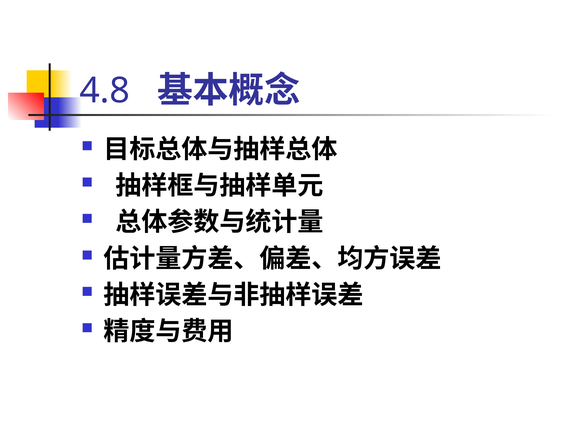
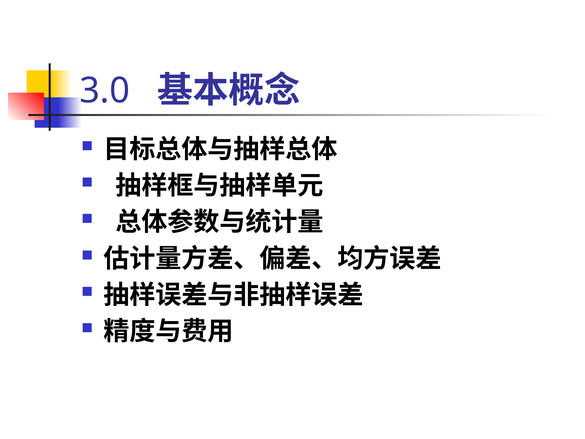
4.8: 4.8 -> 3.0 (105, 91)
